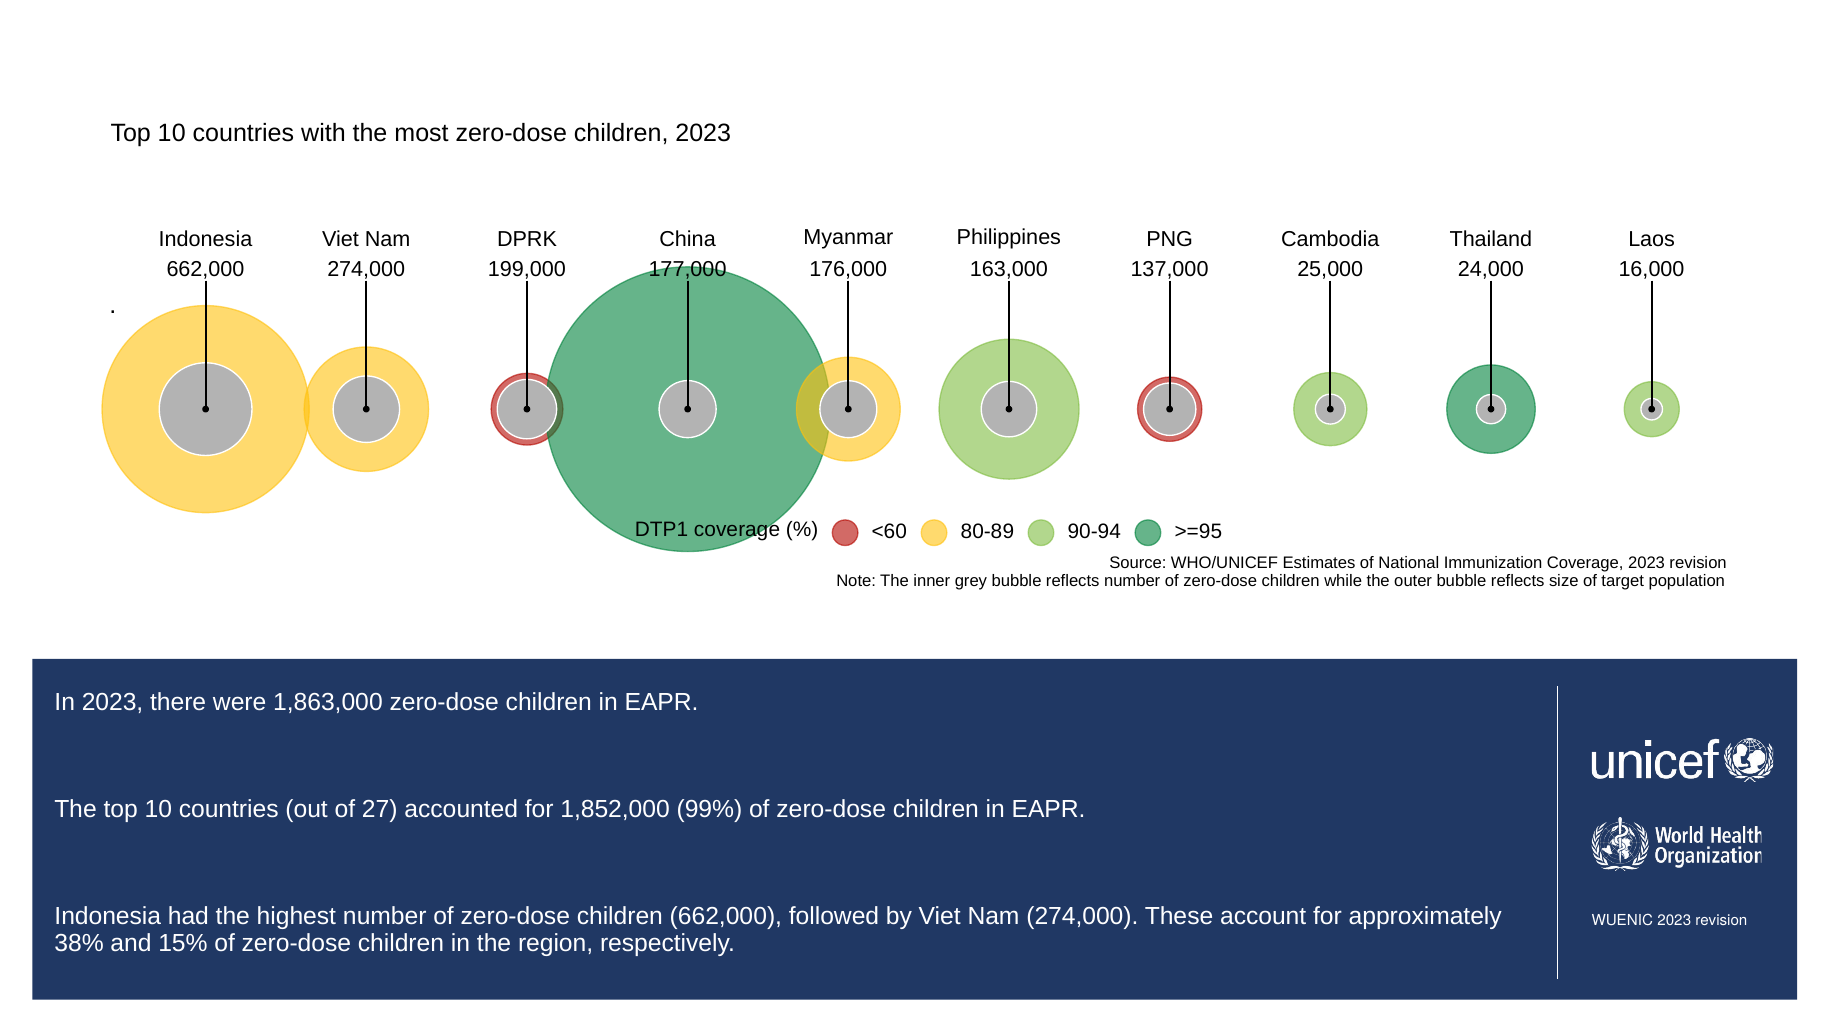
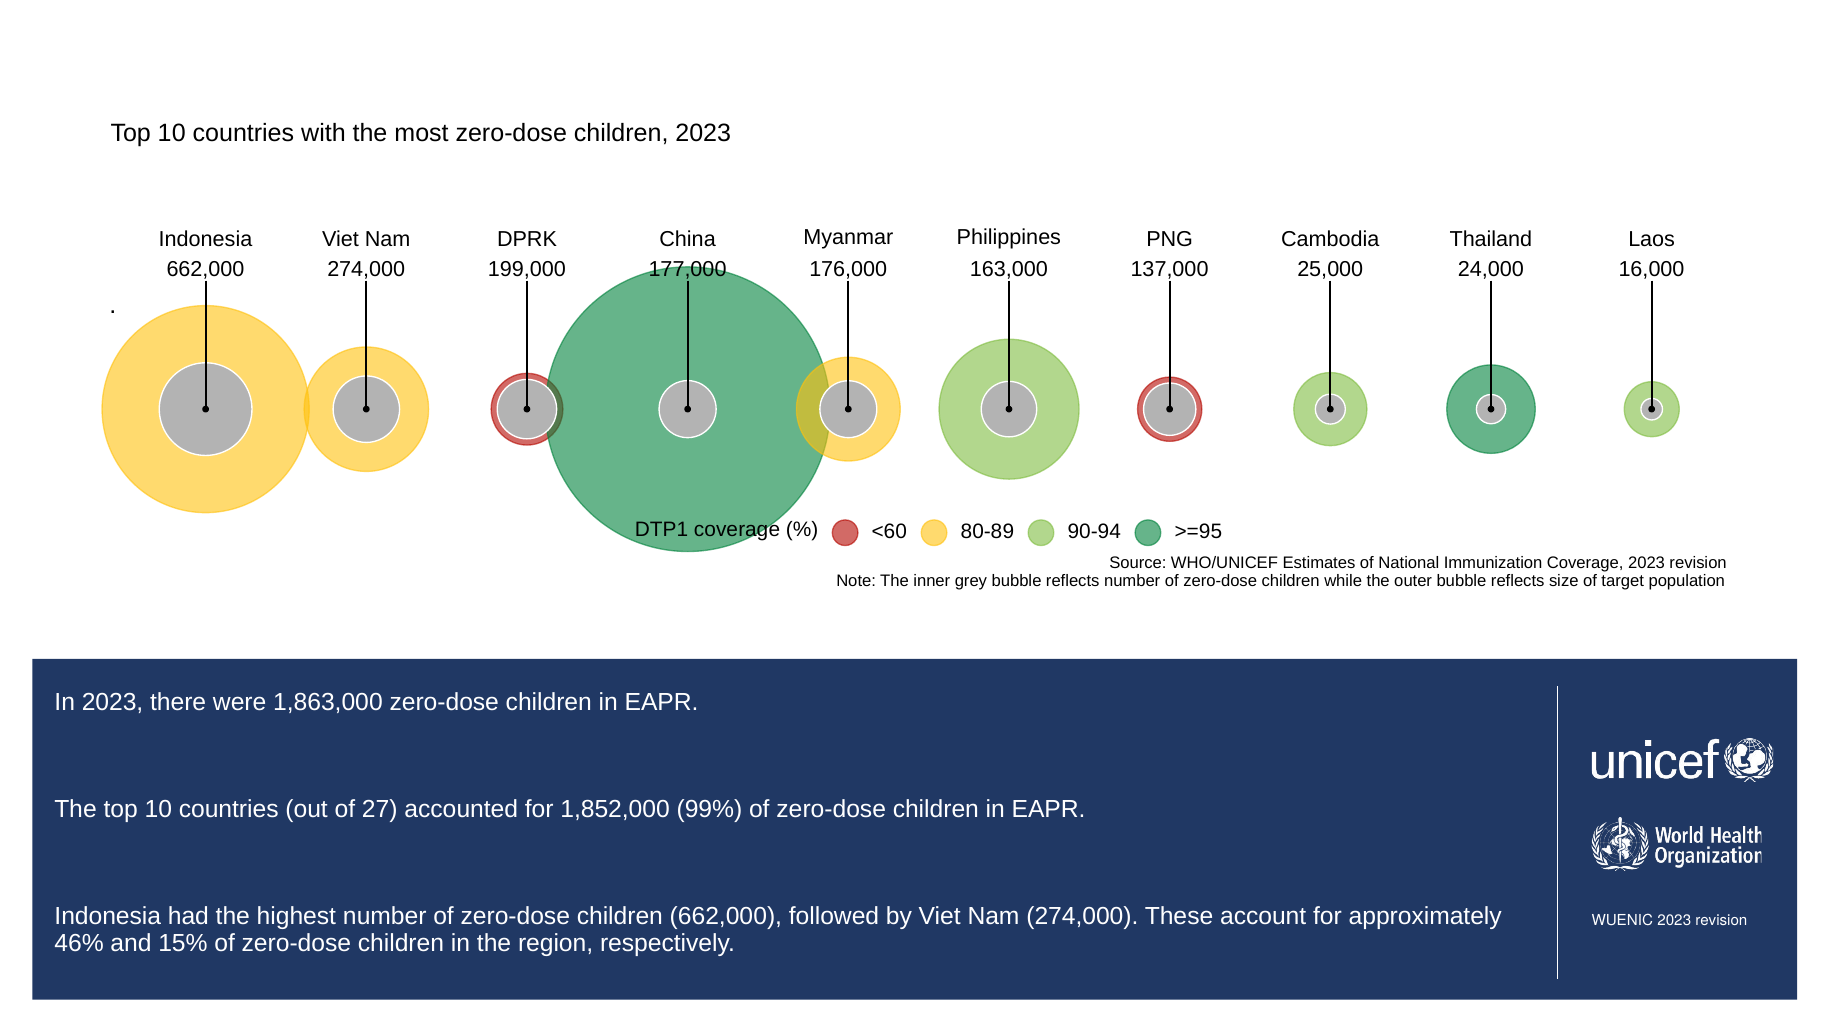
38%: 38% -> 46% (79, 944)
